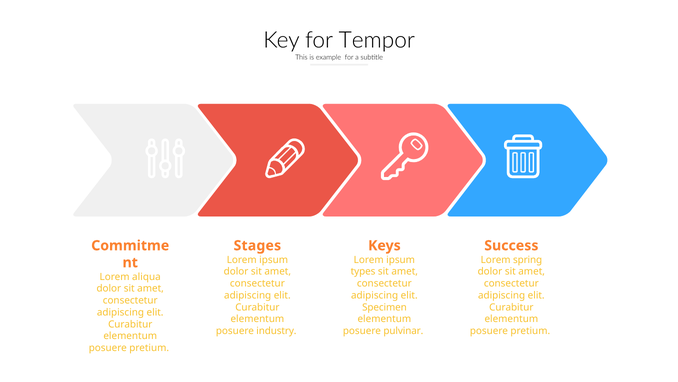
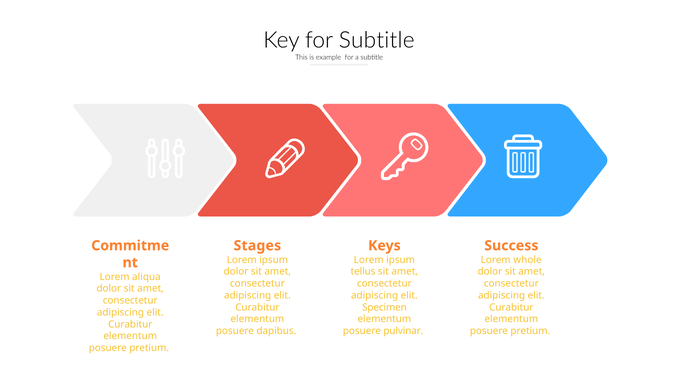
for Tempor: Tempor -> Subtitle (377, 40)
spring: spring -> whole (527, 259)
types: types -> tellus (363, 271)
industry: industry -> dapibus (276, 331)
